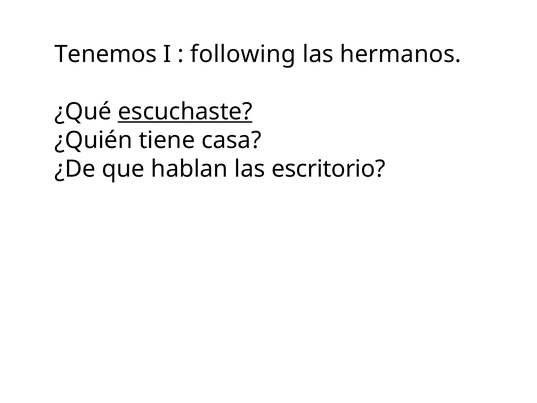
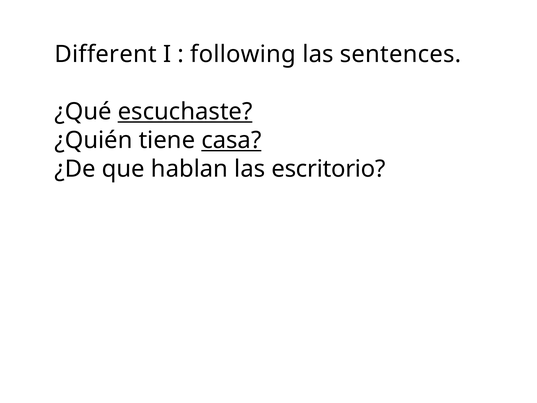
Tenemos: Tenemos -> Different (106, 54)
hermanos: hermanos -> sentences (401, 54)
casa underline: none -> present (231, 140)
